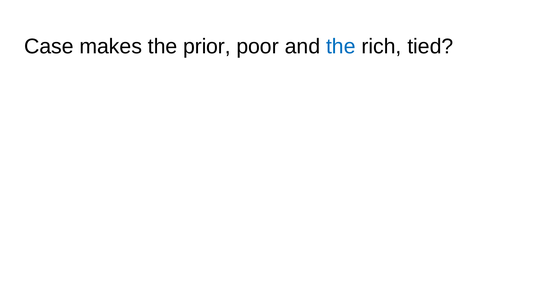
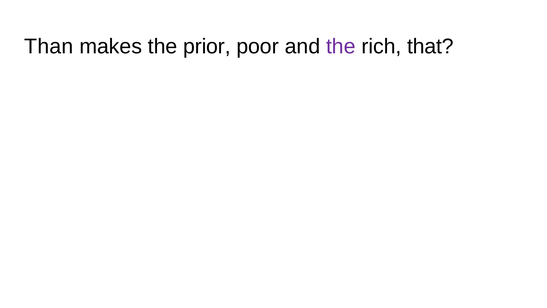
Case: Case -> Than (49, 46)
the colour: blue -> purple (341, 46)
tied: tied -> that (430, 46)
